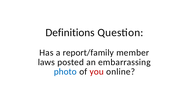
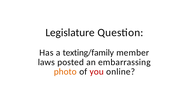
Definitions: Definitions -> Legislature (70, 33)
report/family: report/family -> texting/family (88, 53)
photo colour: blue -> orange (65, 72)
